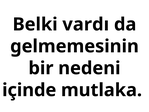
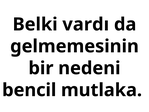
içinde: içinde -> bencil (29, 90)
